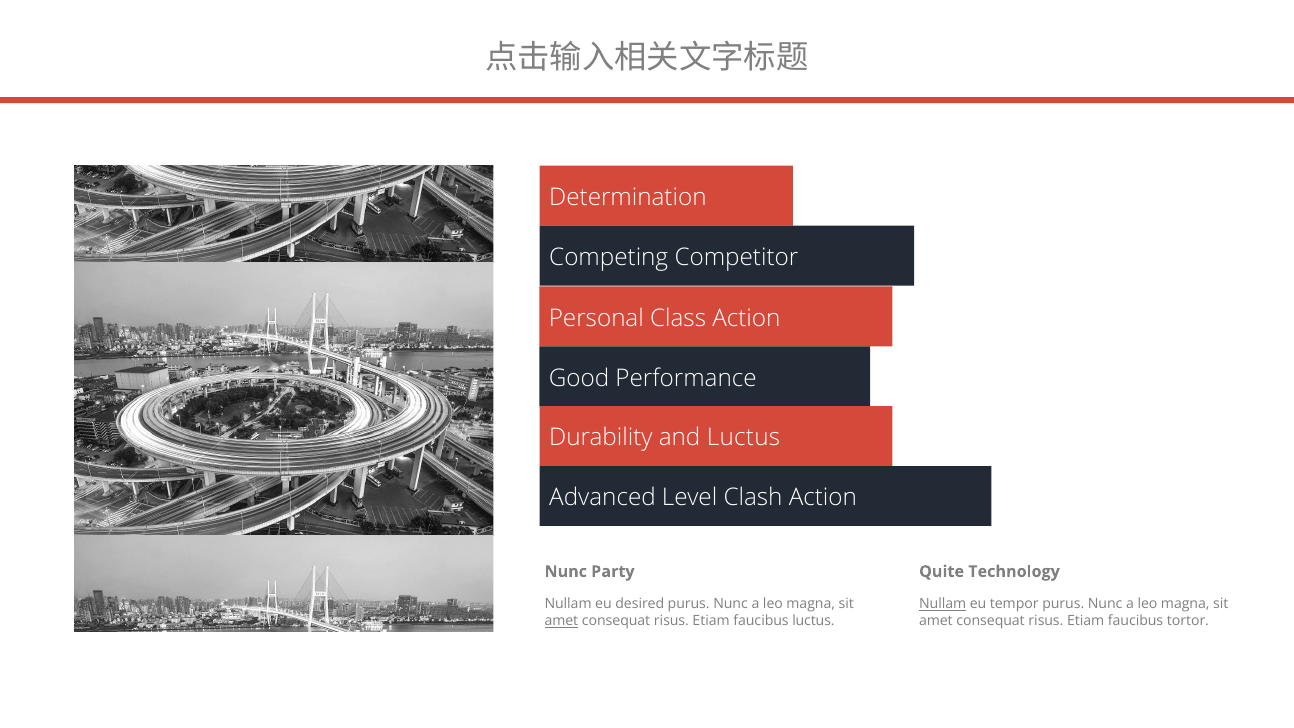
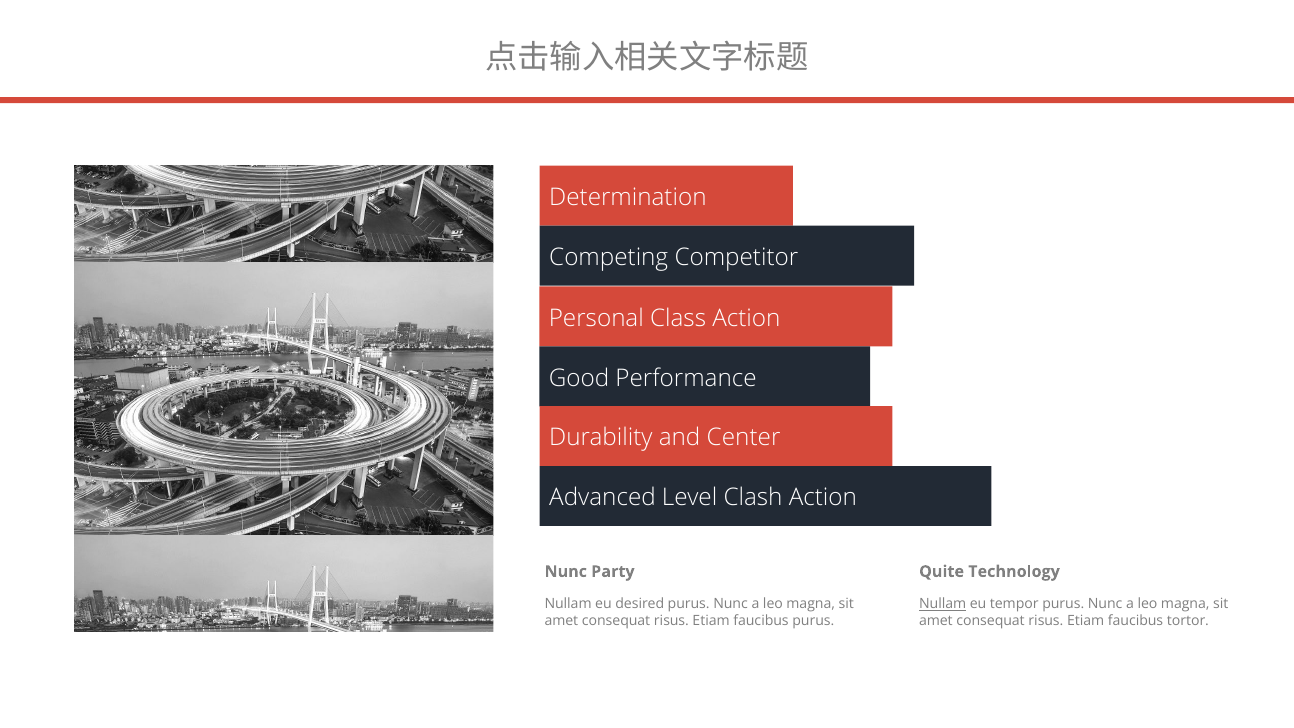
and Luctus: Luctus -> Center (744, 438)
amet underline: present -> none (561, 621)
faucibus luctus: luctus -> purus (813, 621)
